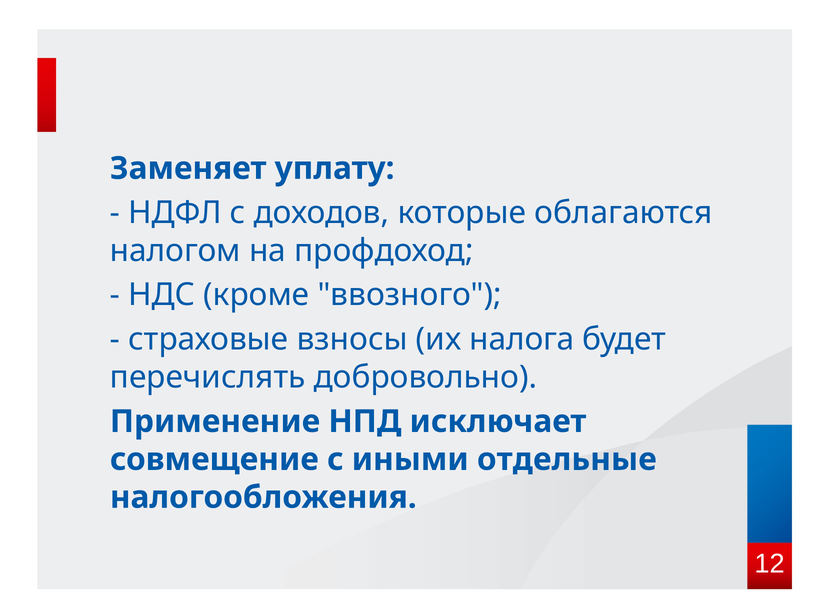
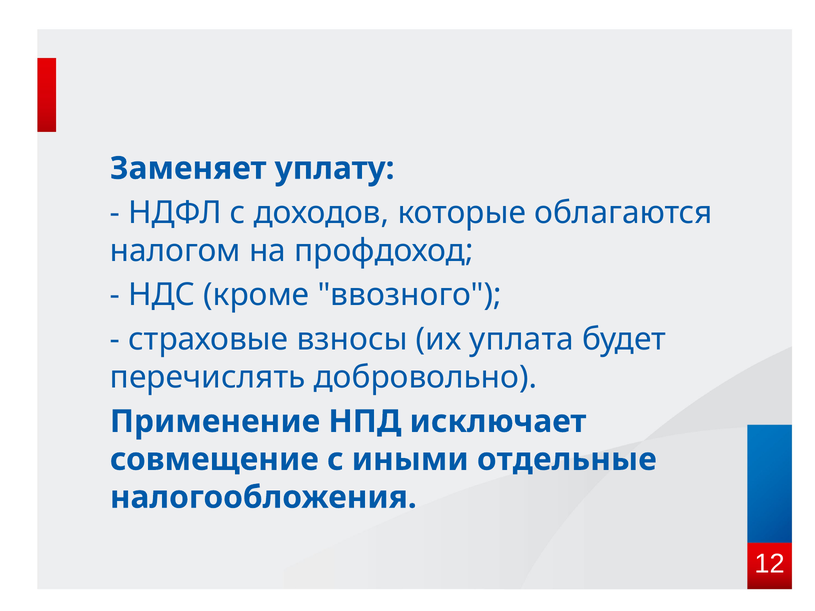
налога: налога -> уплата (522, 339)
